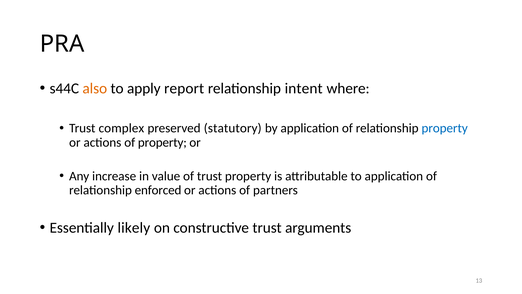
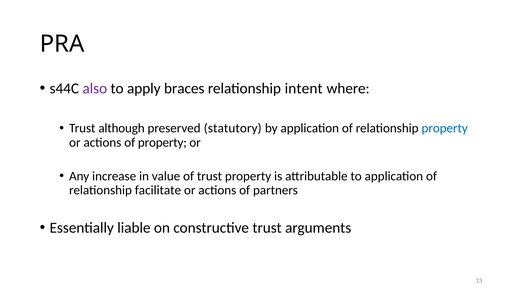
also colour: orange -> purple (95, 88)
report: report -> braces (184, 88)
complex: complex -> although (122, 128)
enforced: enforced -> facilitate (158, 190)
likely: likely -> liable (134, 227)
